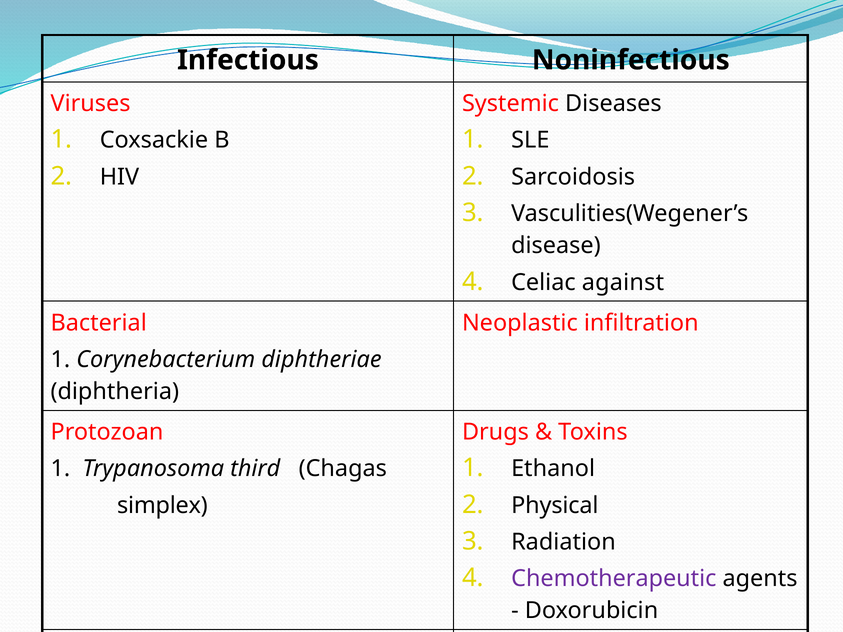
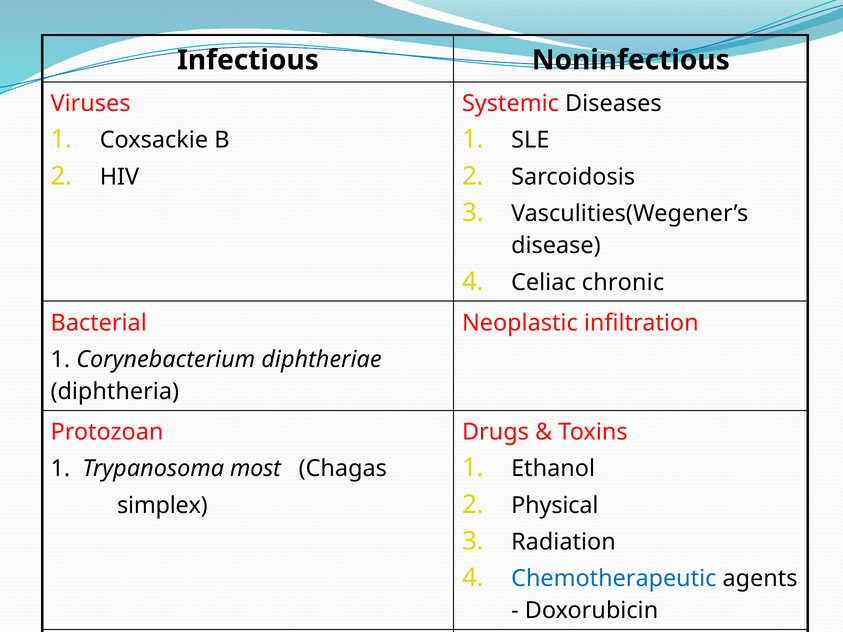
against: against -> chronic (623, 282)
third: third -> most (255, 469)
Chemotherapeutic colour: purple -> blue (614, 579)
